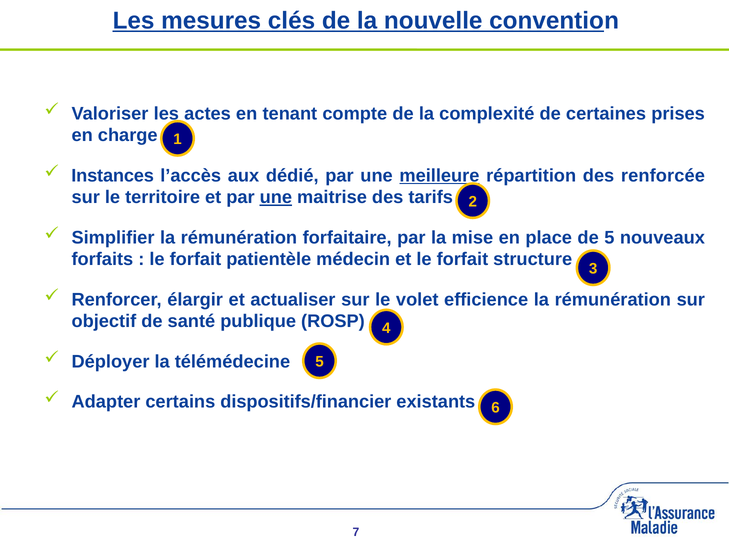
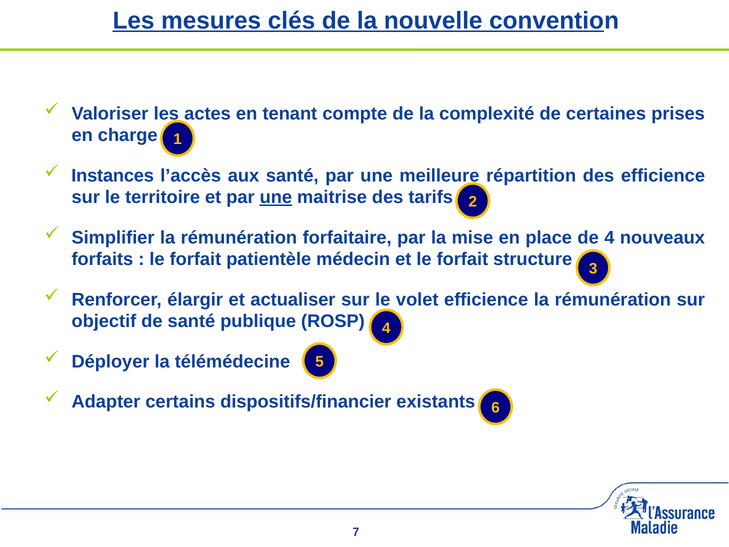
aux dédié: dédié -> santé (292, 175)
meilleure underline: present -> none (439, 175)
des renforcée: renforcée -> efficience (663, 175)
de 5: 5 -> 4 (609, 237)
